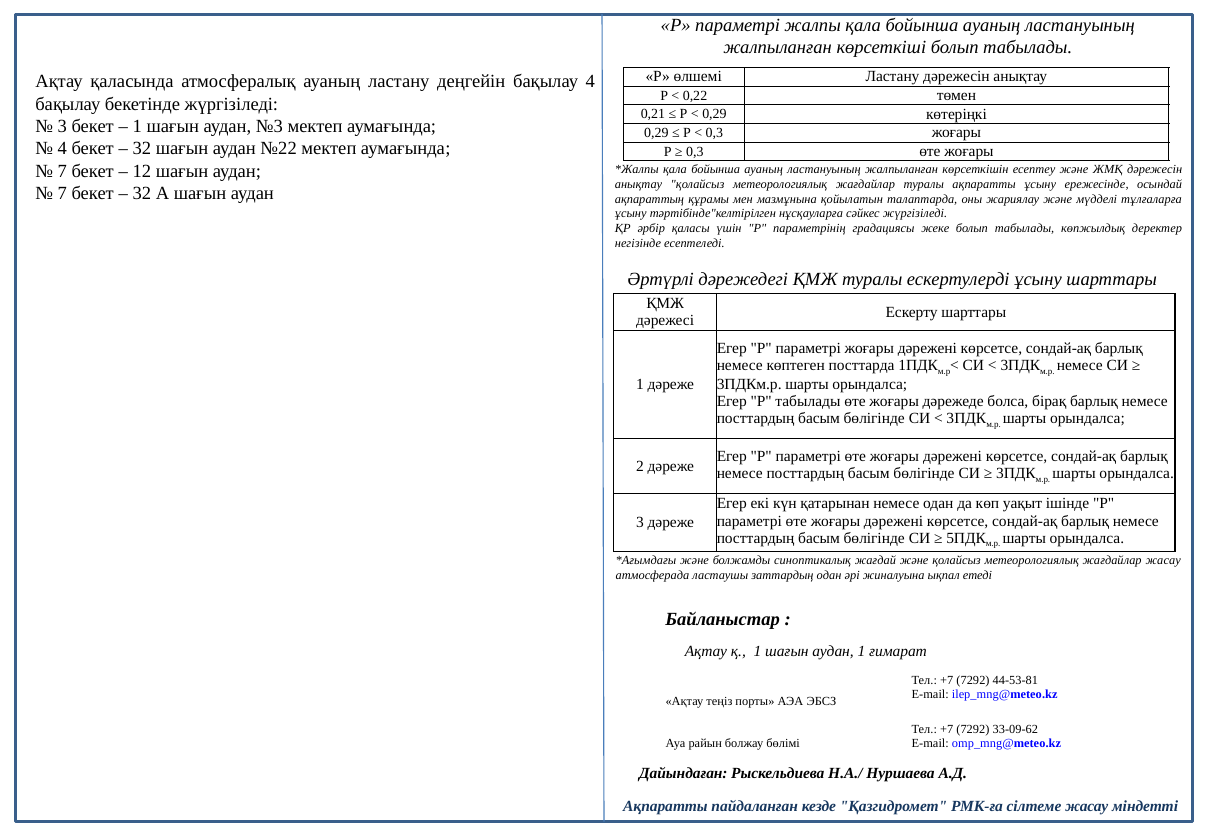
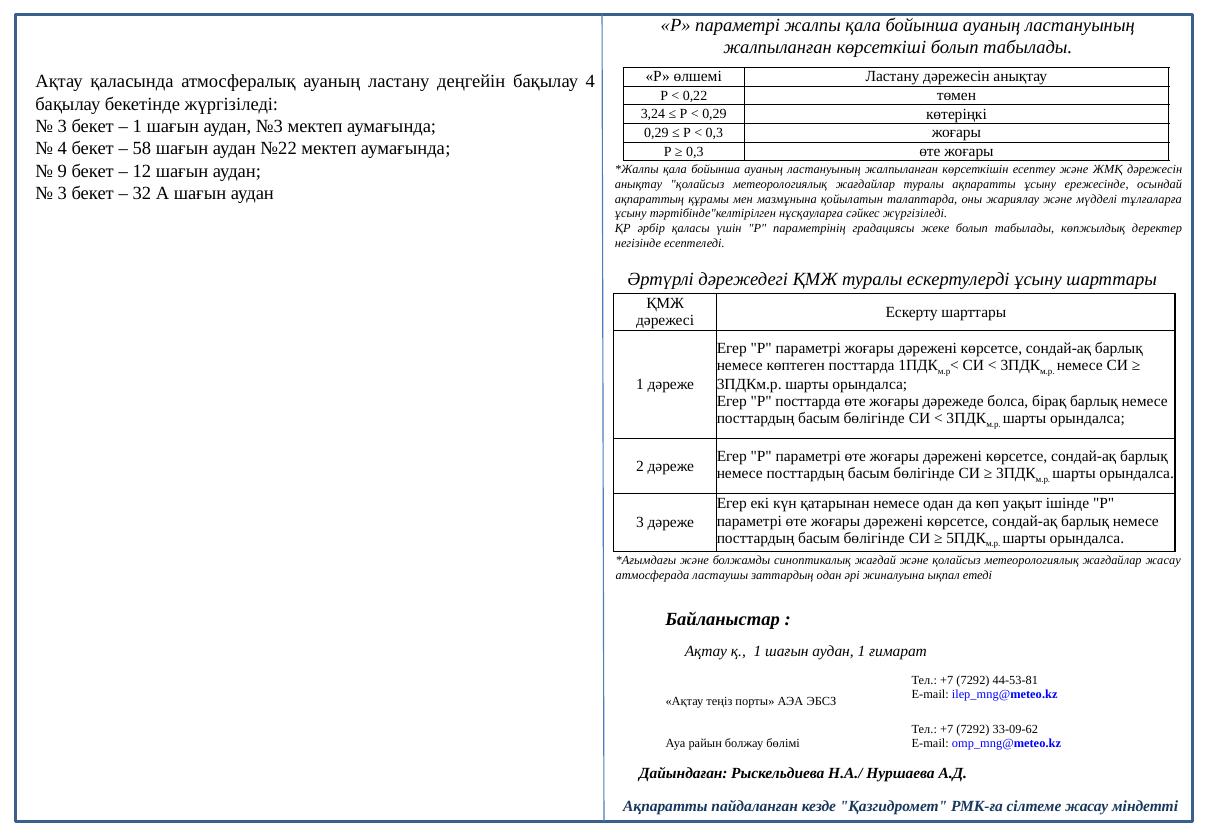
0,21: 0,21 -> 3,24 (653, 114)
32: 32 -> 58 (142, 149)
7: 7 -> 9 (62, 171)
7: 7 -> 3 (62, 193)
P табылады: табылады -> посттарда (808, 402)
